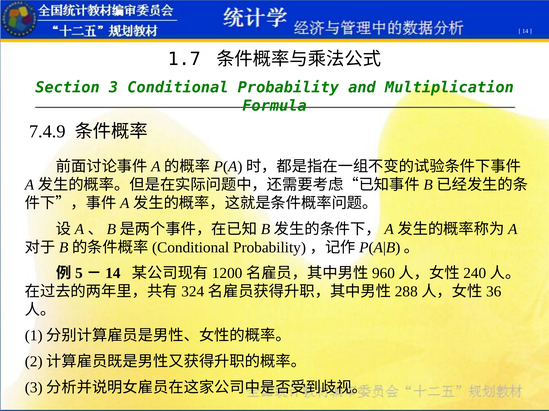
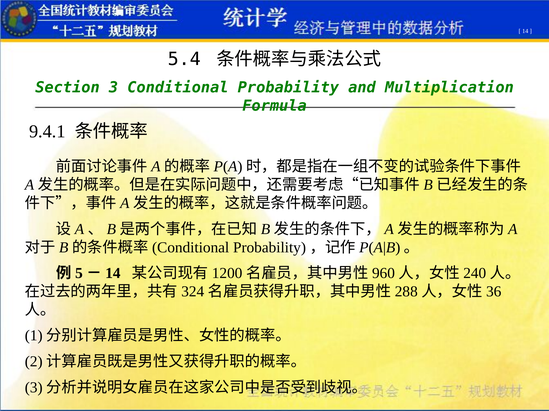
1.7: 1.7 -> 5.4 (184, 59)
7.4.9: 7.4.9 -> 9.4.1 (47, 132)
